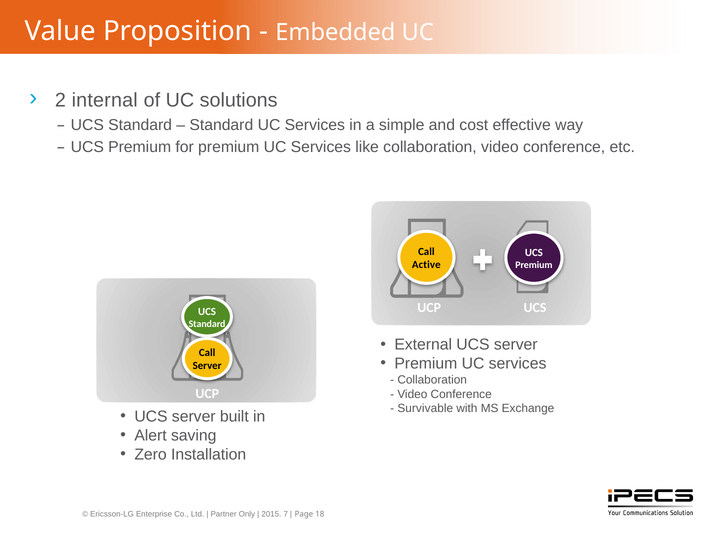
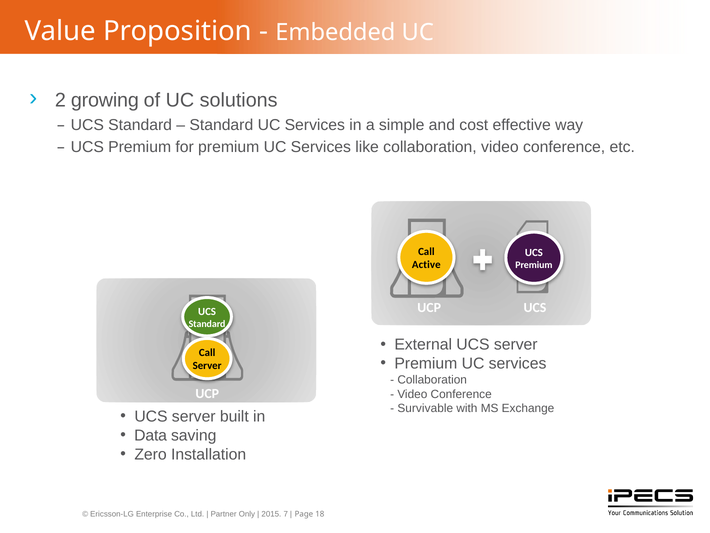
internal: internal -> growing (105, 100)
Alert: Alert -> Data (151, 435)
